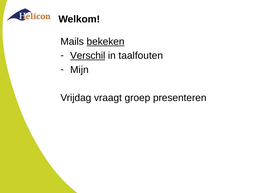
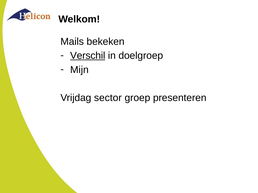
bekeken underline: present -> none (106, 42)
taalfouten: taalfouten -> doelgroep (141, 56)
vraagt: vraagt -> sector (108, 98)
